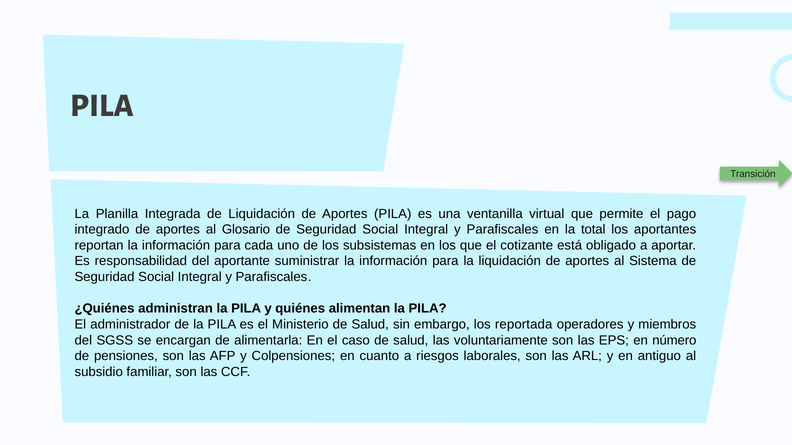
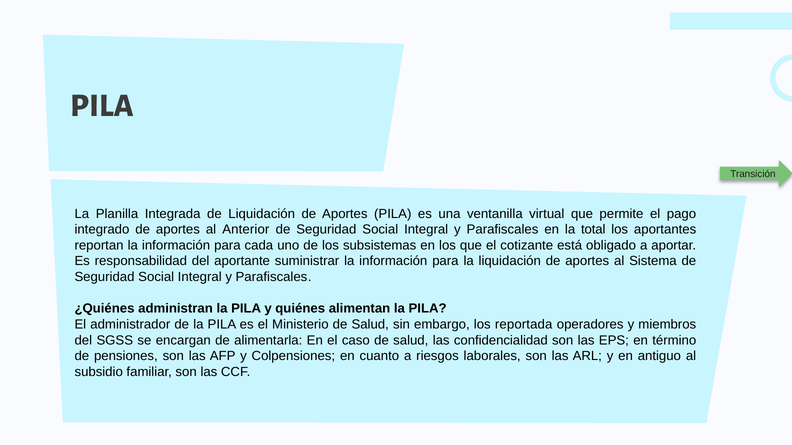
Glosario: Glosario -> Anterior (246, 230)
voluntariamente: voluntariamente -> confidencialidad (501, 341)
número: número -> término (674, 341)
